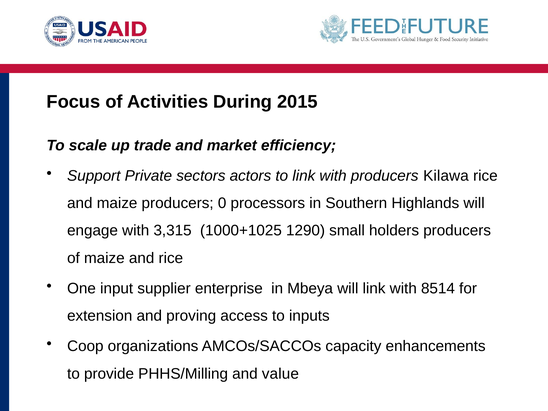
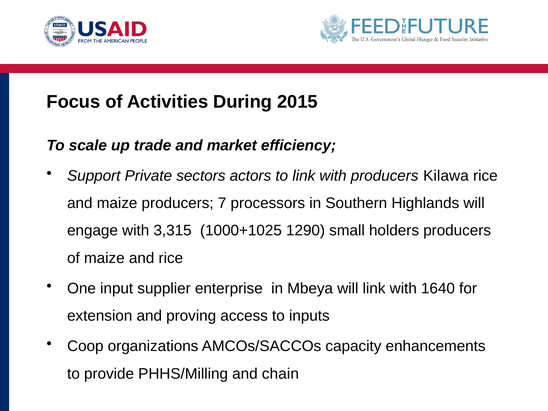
0: 0 -> 7 (222, 203)
8514: 8514 -> 1640 (438, 288)
value: value -> chain (280, 374)
